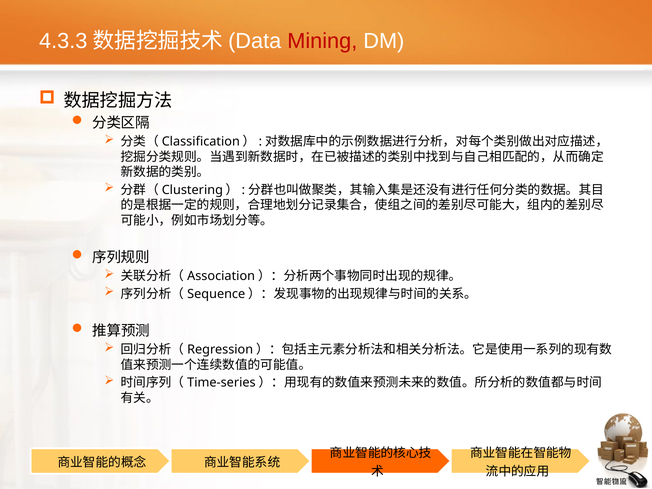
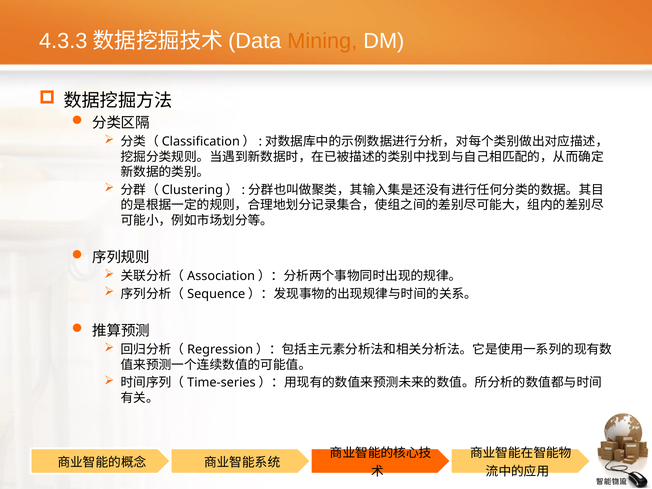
Mining colour: red -> orange (322, 41)
